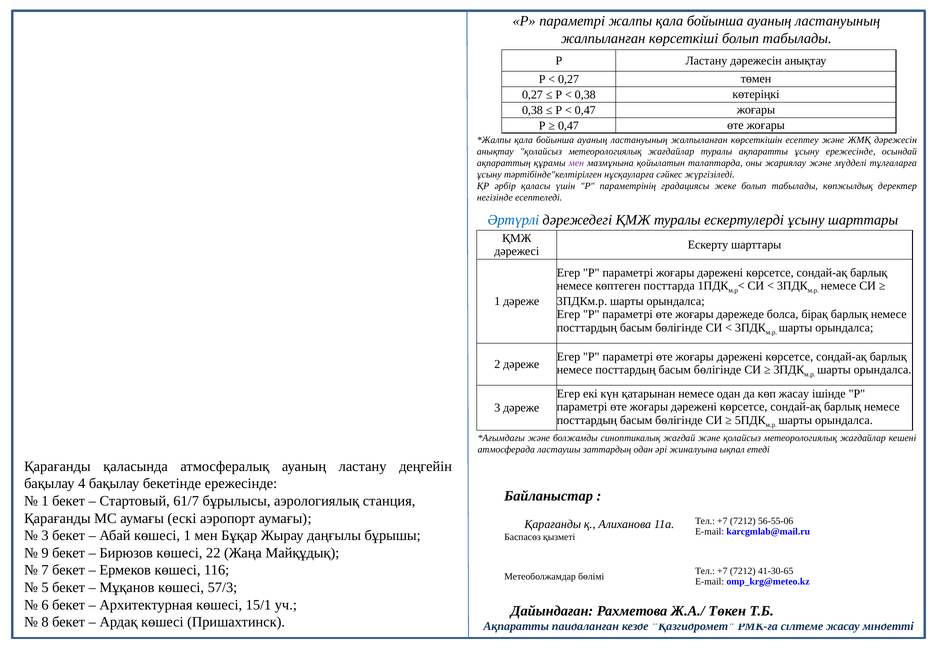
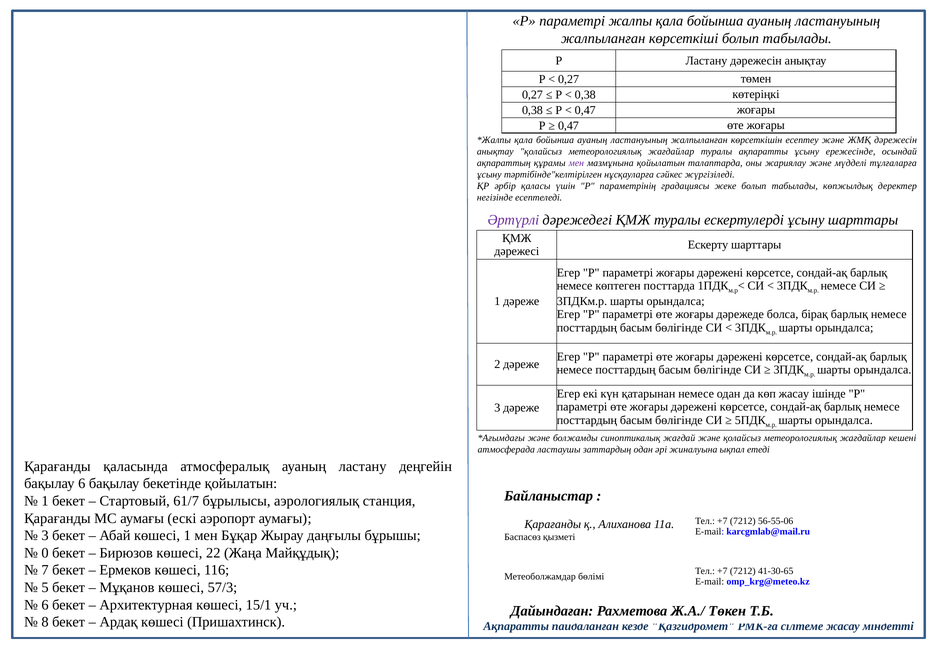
Әртүрлі colour: blue -> purple (513, 220)
бақылау 4: 4 -> 6 (82, 483)
бекетінде ережесінде: ережесінде -> қойылатын (241, 483)
9: 9 -> 0 (45, 553)
